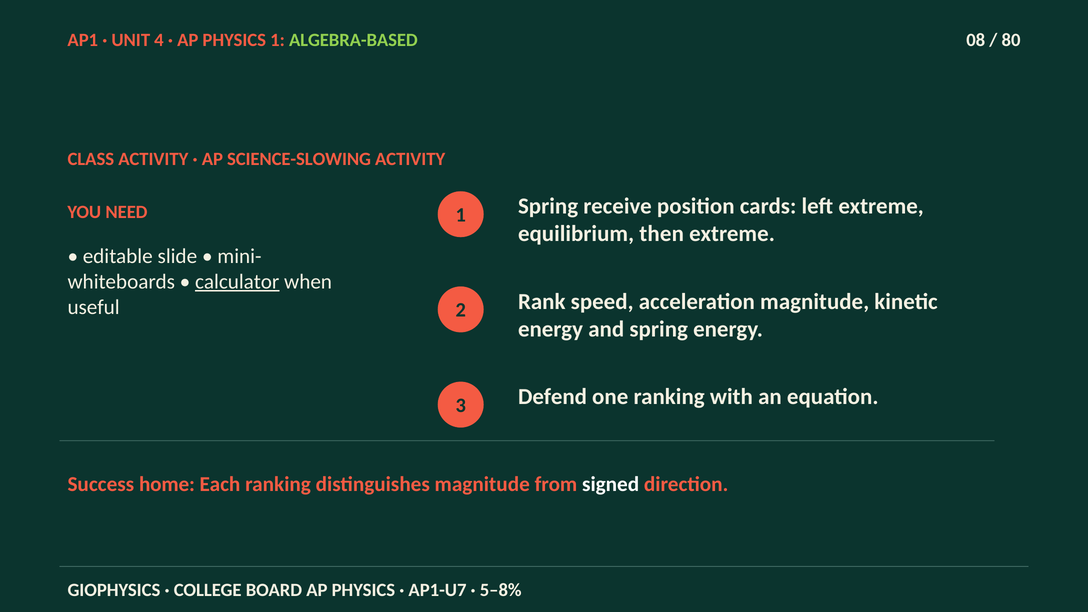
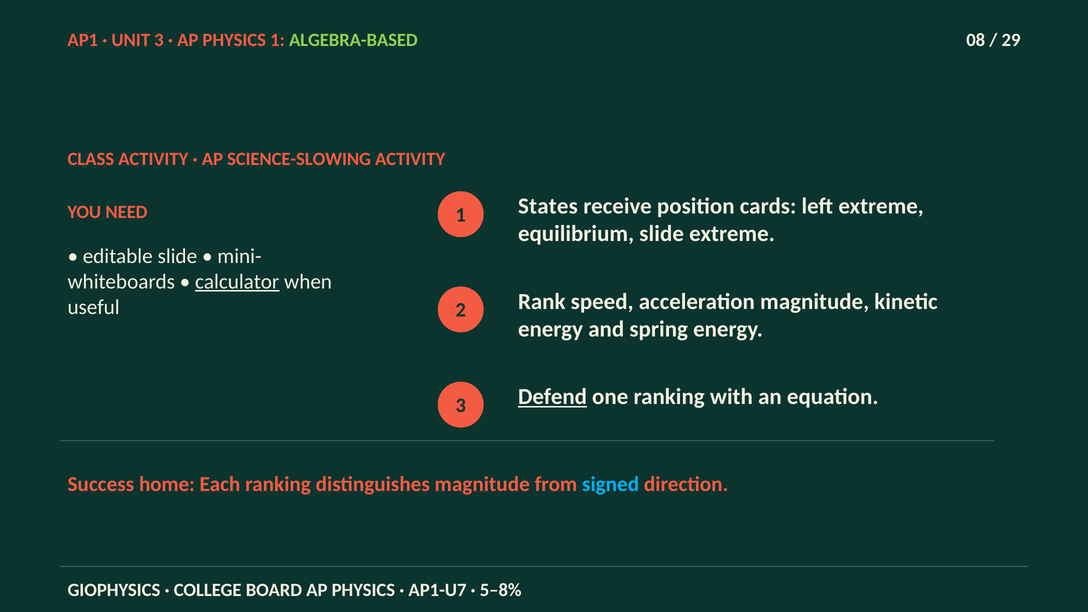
UNIT 4: 4 -> 3 (159, 40)
80: 80 -> 29 (1011, 40)
1 Spring: Spring -> States (548, 206)
equilibrium then: then -> slide (662, 234)
Defend underline: none -> present (552, 397)
signed colour: white -> light blue (611, 484)
